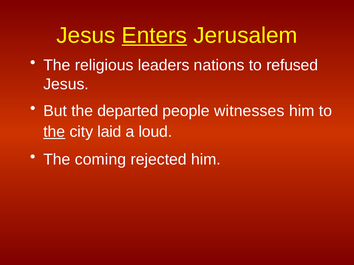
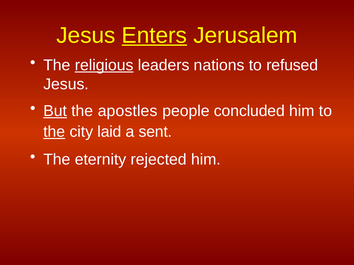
religious underline: none -> present (104, 65)
But underline: none -> present (55, 111)
departed: departed -> apostles (128, 111)
witnesses: witnesses -> concluded (249, 111)
loud: loud -> sent (155, 132)
coming: coming -> eternity (101, 160)
